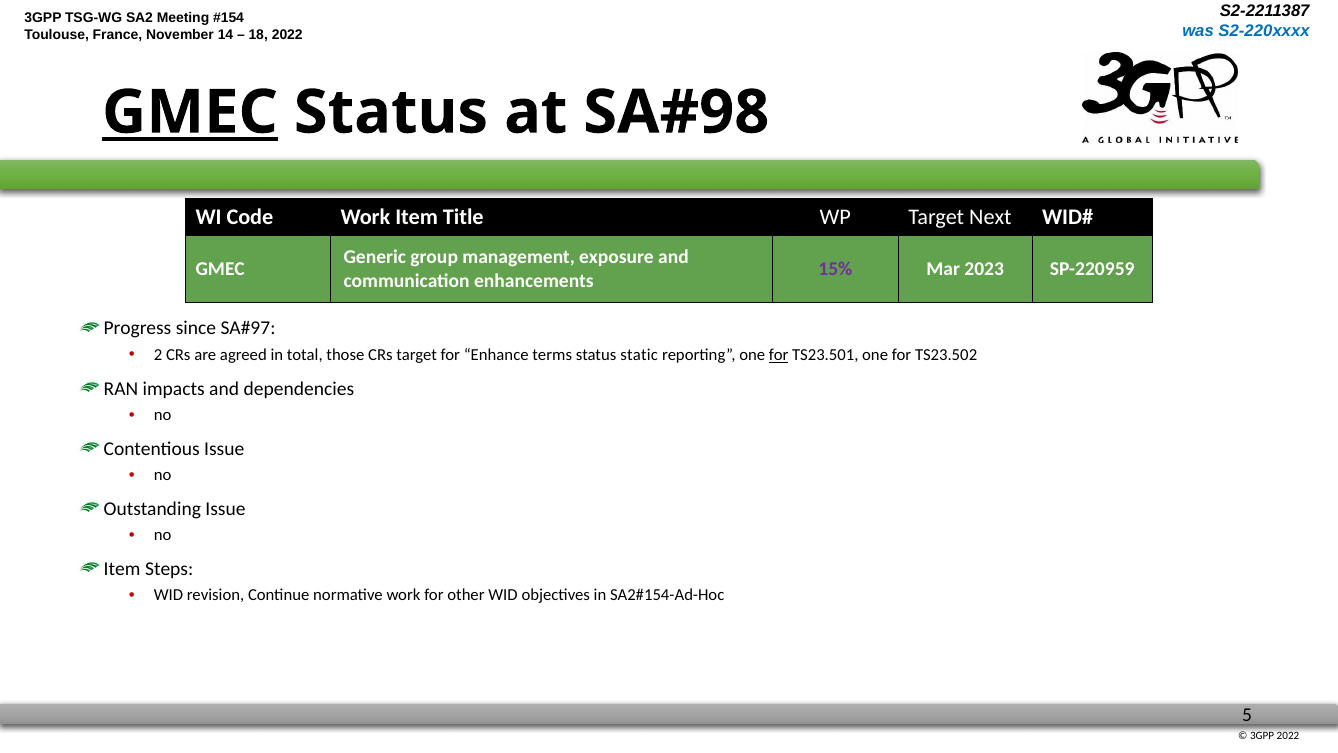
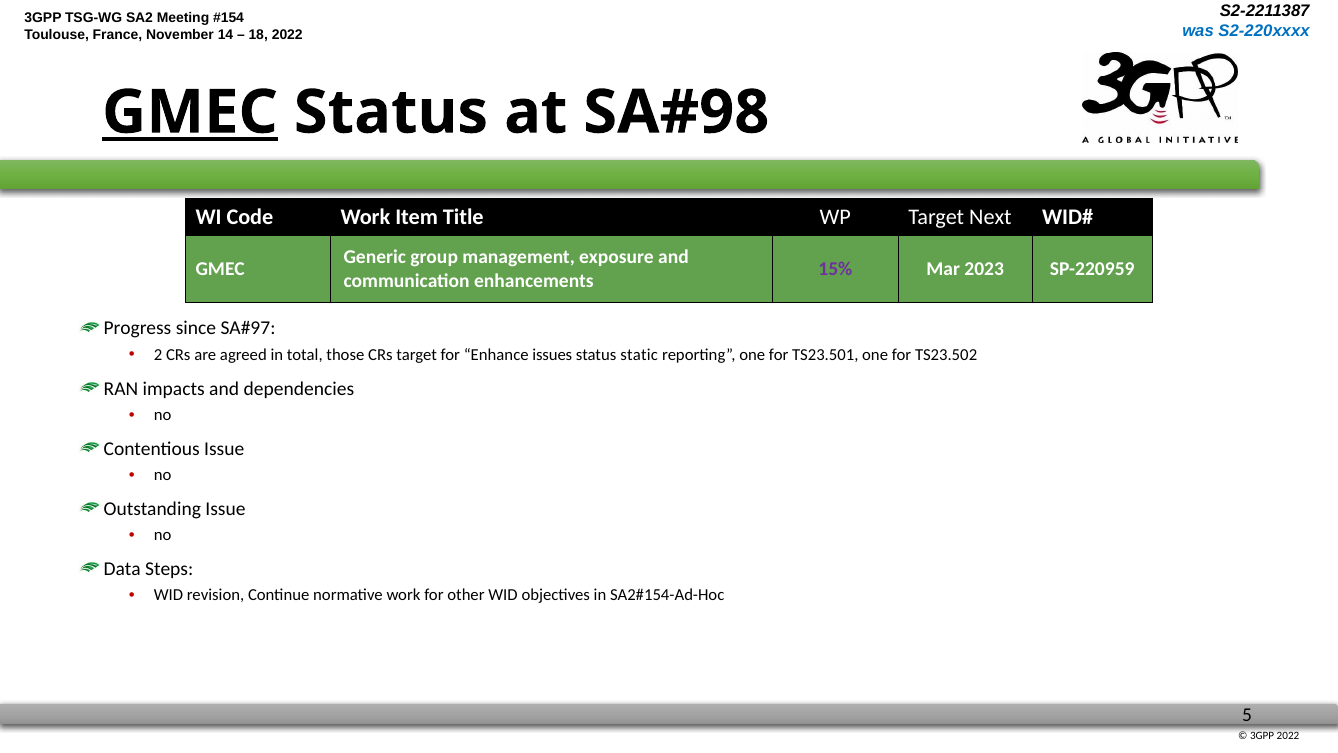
terms: terms -> issues (552, 355)
for underline: present -> none (779, 355)
Item: Item -> Data (122, 569)
